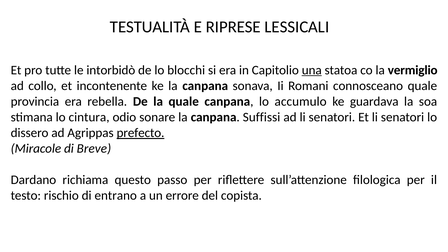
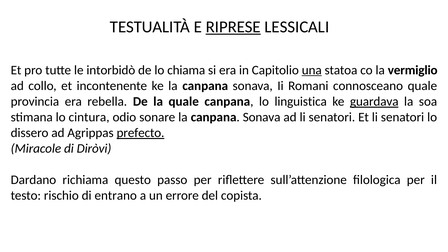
RIPRESE underline: none -> present (233, 27)
blocchi: blocchi -> chiama (186, 70)
accumulo: accumulo -> linguistica (301, 102)
guardava underline: none -> present (374, 102)
sonare la canpana Suffissi: Suffissi -> Sonava (262, 117)
Breve: Breve -> Diròvi (94, 149)
